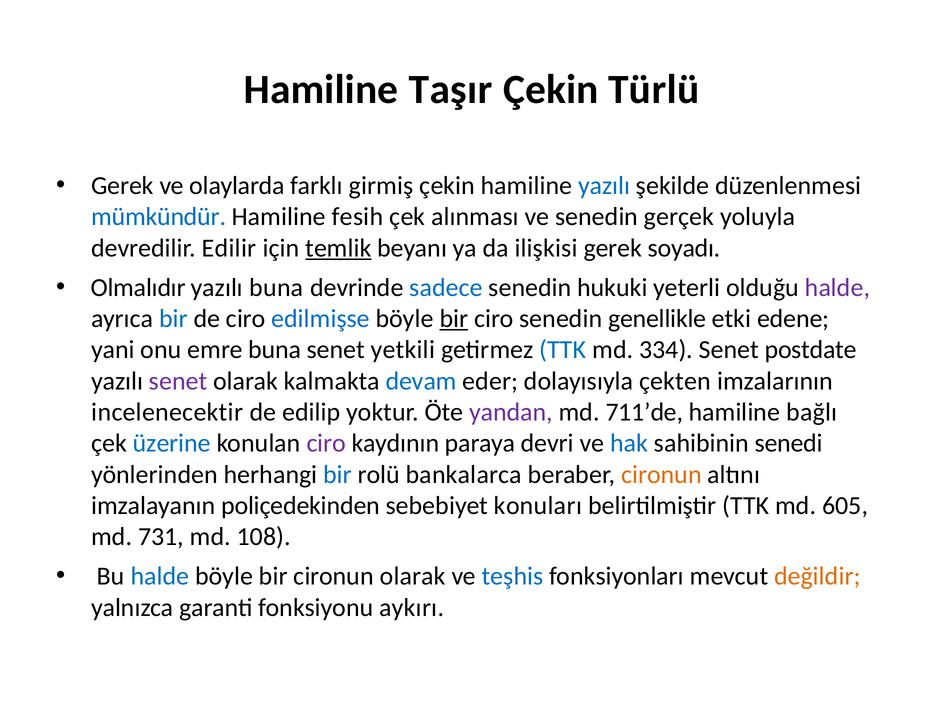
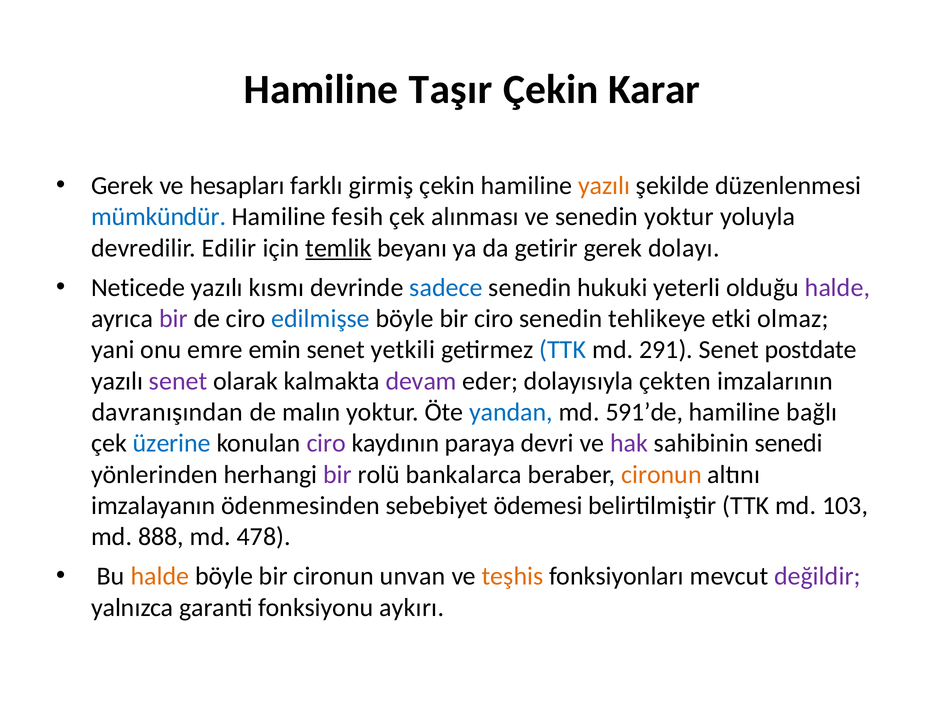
Türlü: Türlü -> Karar (654, 89)
olaylarda: olaylarda -> hesapları (237, 186)
yazılı colour: blue -> orange (604, 186)
senedin gerçek: gerçek -> yoktur (679, 217)
ilişkisi: ilişkisi -> getirir (546, 248)
soyadı: soyadı -> dolayı (684, 248)
Olmalıdır: Olmalıdır -> Neticede (138, 288)
yazılı buna: buna -> kısmı (276, 288)
bir colour: blue -> purple (173, 319)
bir underline: present -> none (454, 319)
genellikle: genellikle -> tehlikeye (657, 319)
edene: edene -> olmaz (793, 319)
emre buna: buna -> emin (275, 350)
334: 334 -> 291 (666, 350)
devam colour: blue -> purple (421, 381)
incelenecektir: incelenecektir -> davranışından (167, 412)
edilip: edilip -> malın (311, 412)
yandan colour: purple -> blue (511, 412)
711’de: 711’de -> 591’de (644, 412)
hak colour: blue -> purple (629, 443)
bir colour: blue -> purple (338, 475)
poliçedekinden: poliçedekinden -> ödenmesinden (300, 506)
konuları: konuları -> ödemesi (538, 506)
605: 605 -> 103 (845, 506)
731: 731 -> 888 (161, 537)
108: 108 -> 478 (264, 537)
halde colour: blue -> orange (160, 576)
cironun olarak: olarak -> unvan (413, 576)
teşhis colour: blue -> orange (513, 576)
değildir colour: orange -> purple (817, 576)
